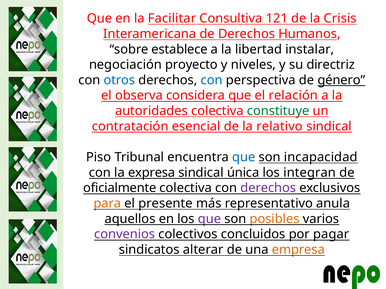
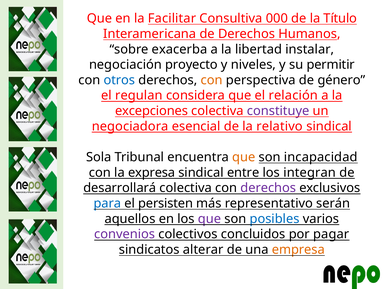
121: 121 -> 000 (277, 18)
Crisis: Crisis -> Título (340, 18)
establece: establece -> exacerba (179, 49)
directriz: directriz -> permitir (331, 65)
con colour: blue -> orange (212, 80)
género underline: present -> none (341, 80)
observa: observa -> regulan (139, 96)
autoridades: autoridades -> excepciones (152, 111)
constituye colour: green -> purple (278, 111)
contratación: contratación -> negociadora (130, 127)
Piso: Piso -> Sola (99, 157)
que colour: blue -> orange (244, 157)
única: única -> entre (243, 173)
oficialmente: oficialmente -> desarrollará (120, 188)
para colour: orange -> blue (107, 204)
presente: presente -> persisten (166, 204)
anula: anula -> serán (333, 204)
posibles colour: orange -> blue (275, 219)
